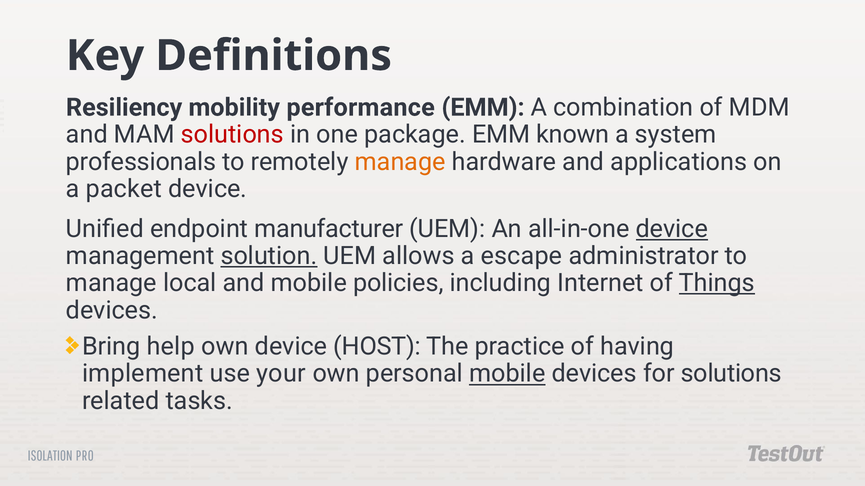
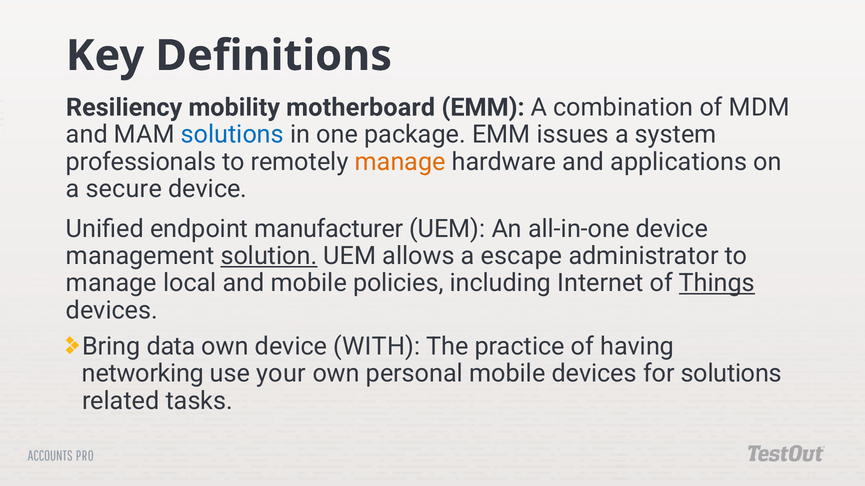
performance: performance -> motherboard (361, 108)
solutions colour: red -> blue (232, 135)
known: known -> issues (573, 135)
packet: packet -> secure (124, 189)
device underline: present -> none (672, 229)
help: help -> data (171, 347)
HOST: HOST -> WITH (377, 347)
implement: implement -> networking (143, 374)
mobile underline: present -> none (507, 374)
ISOLATION: ISOLATION -> ACCOUNTS (50, 456)
